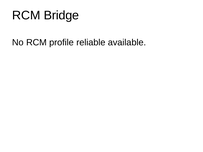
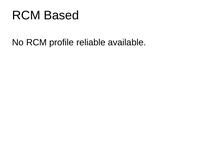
Bridge: Bridge -> Based (61, 15)
